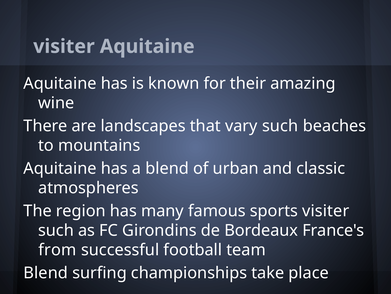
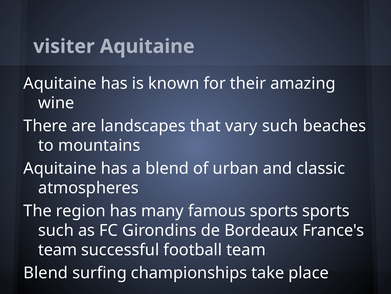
sports visiter: visiter -> sports (326, 210)
from: from -> team (58, 249)
